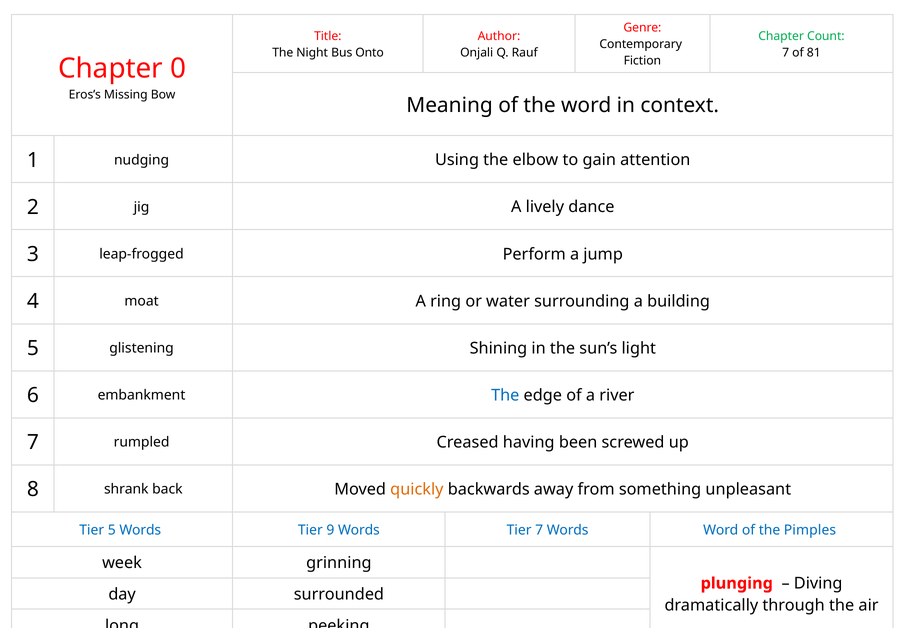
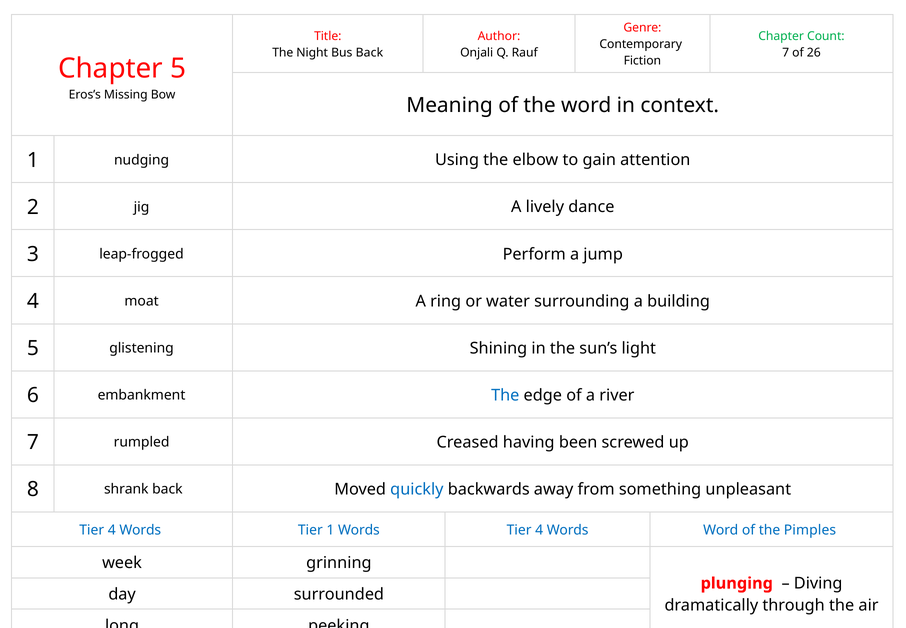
Bus Onto: Onto -> Back (369, 53)
81: 81 -> 26 (814, 53)
Chapter 0: 0 -> 5 (178, 68)
quickly colour: orange -> blue (417, 489)
5: 5 -> 4 (112, 529)
Tier 9: 9 -> 1 (330, 529)
Words Tier 7: 7 -> 4 (539, 529)
